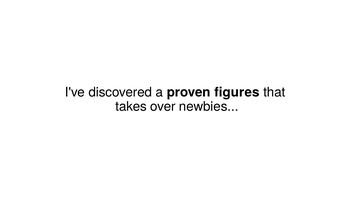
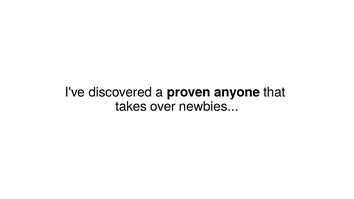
figures: figures -> anyone (237, 92)
